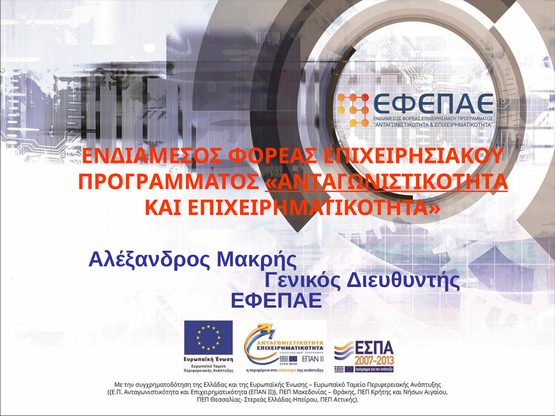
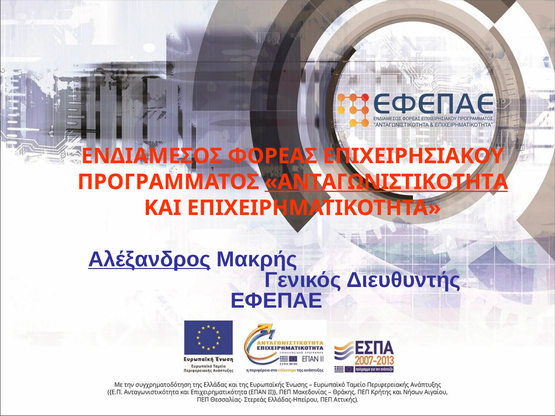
Αλέξανδρος underline: none -> present (149, 259)
